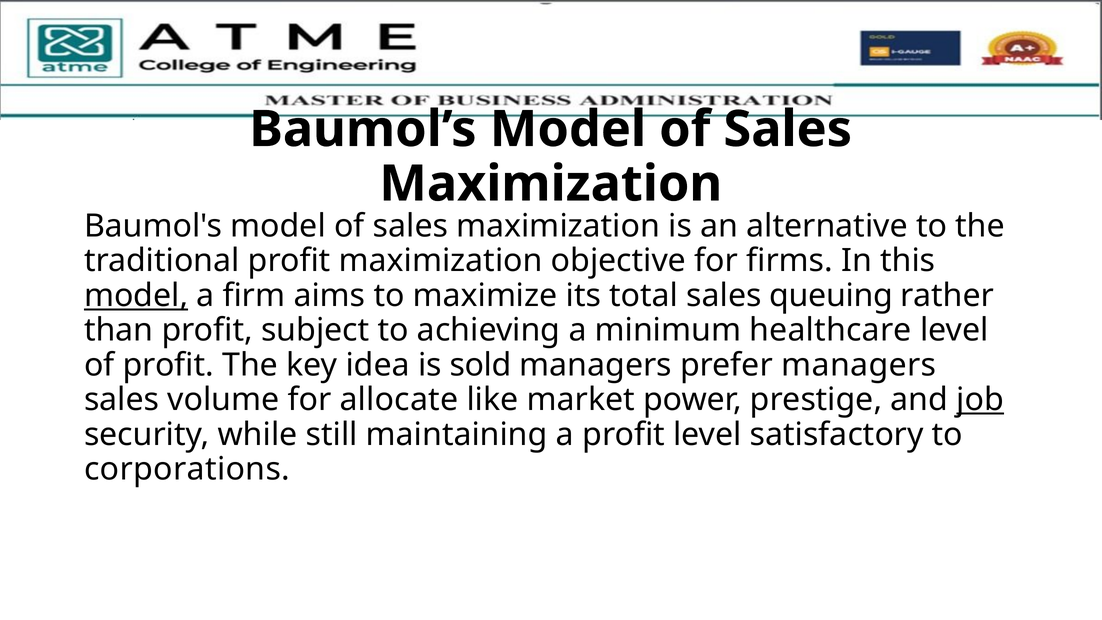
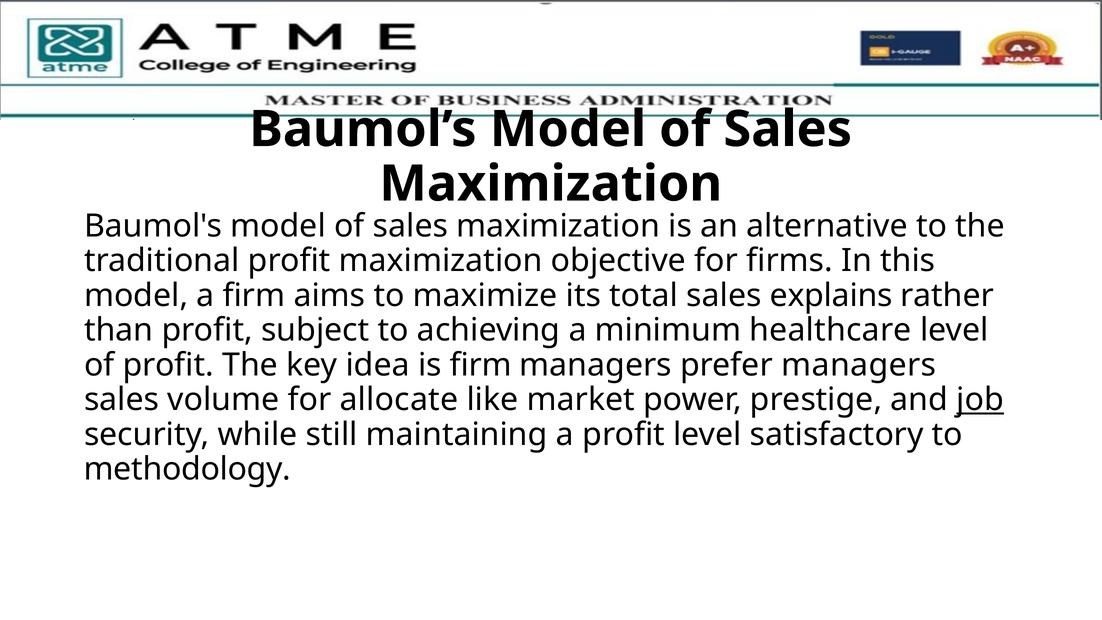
model underline: present -> none (136, 295)
queuing: queuing -> explains (831, 295)
is sold: sold -> firm (481, 365)
corporations: corporations -> methodology (187, 469)
